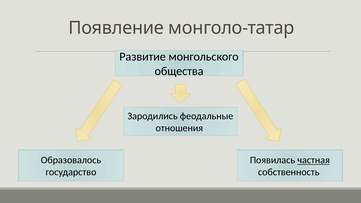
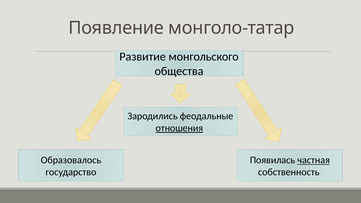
отношения underline: none -> present (179, 128)
